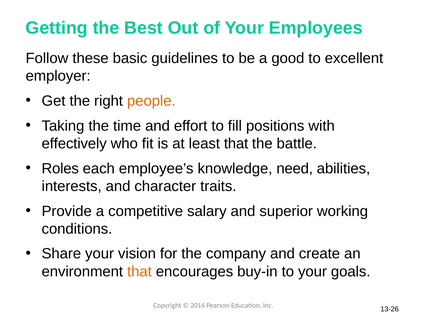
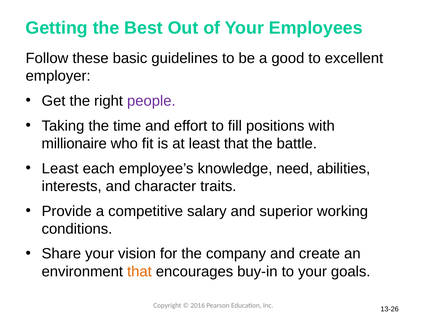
people colour: orange -> purple (151, 101)
effectively: effectively -> millionaire (74, 144)
Roles: Roles -> Least (60, 169)
